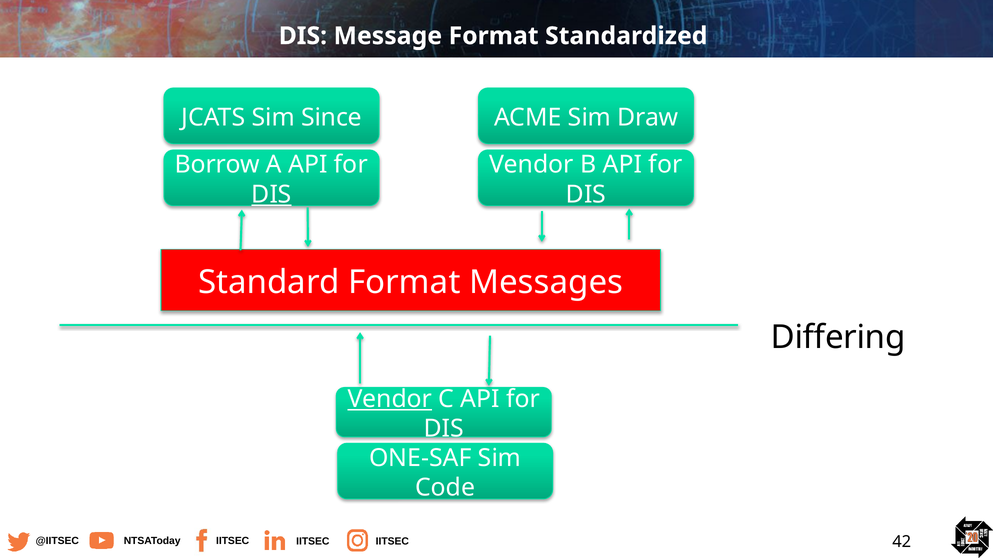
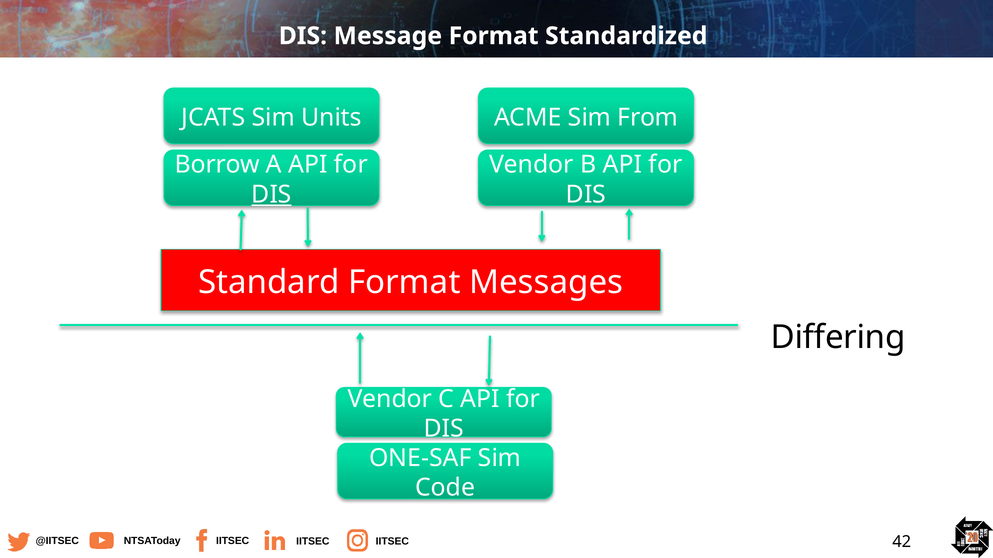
Since: Since -> Units (332, 118)
Draw: Draw -> From (648, 118)
Vendor underline: present -> none (390, 399)
